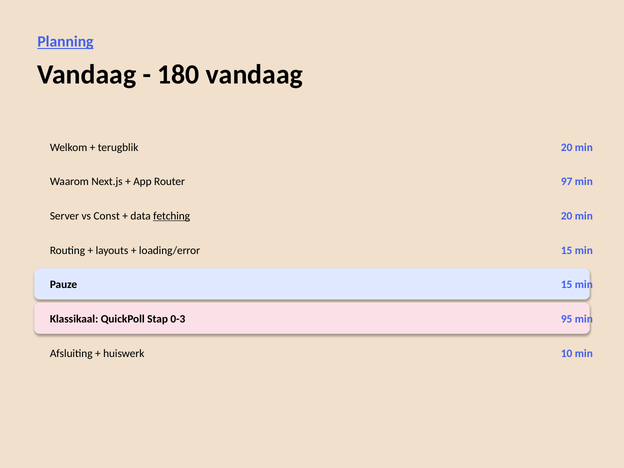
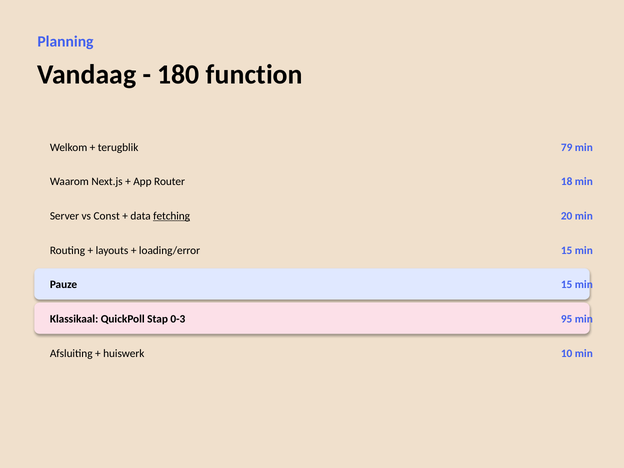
Planning underline: present -> none (65, 42)
180 vandaag: vandaag -> function (254, 75)
terugblik 20: 20 -> 79 (567, 147)
97: 97 -> 18 (567, 182)
